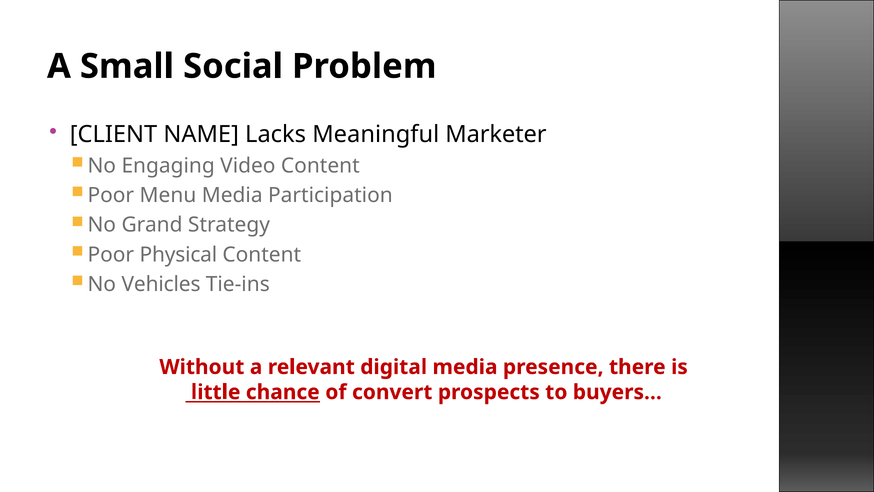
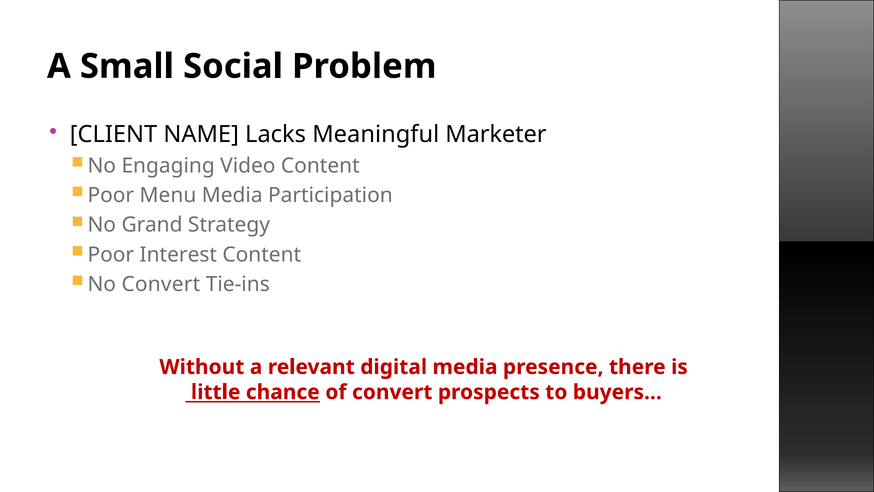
Physical: Physical -> Interest (178, 255)
No Vehicles: Vehicles -> Convert (161, 284)
